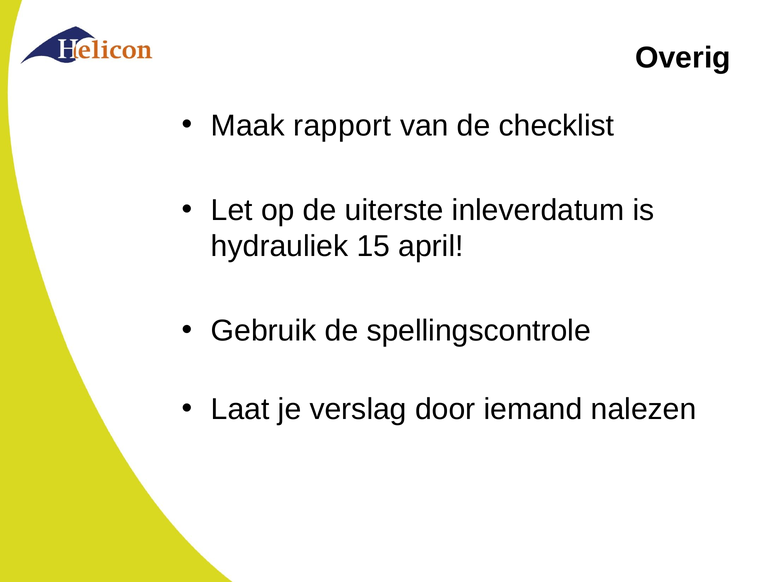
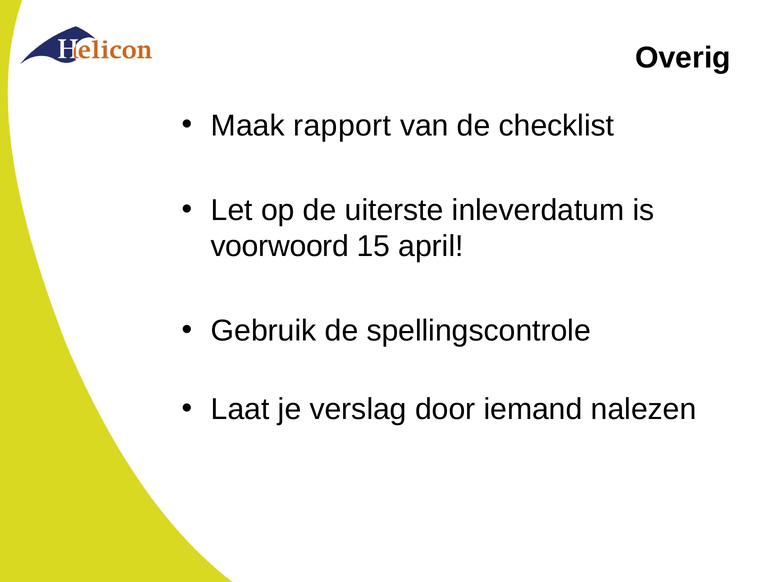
hydrauliek: hydrauliek -> voorwoord (280, 246)
